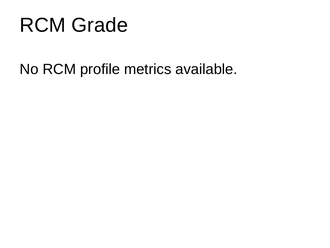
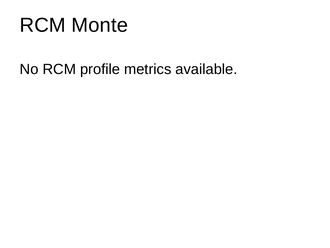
Grade: Grade -> Monte (100, 25)
